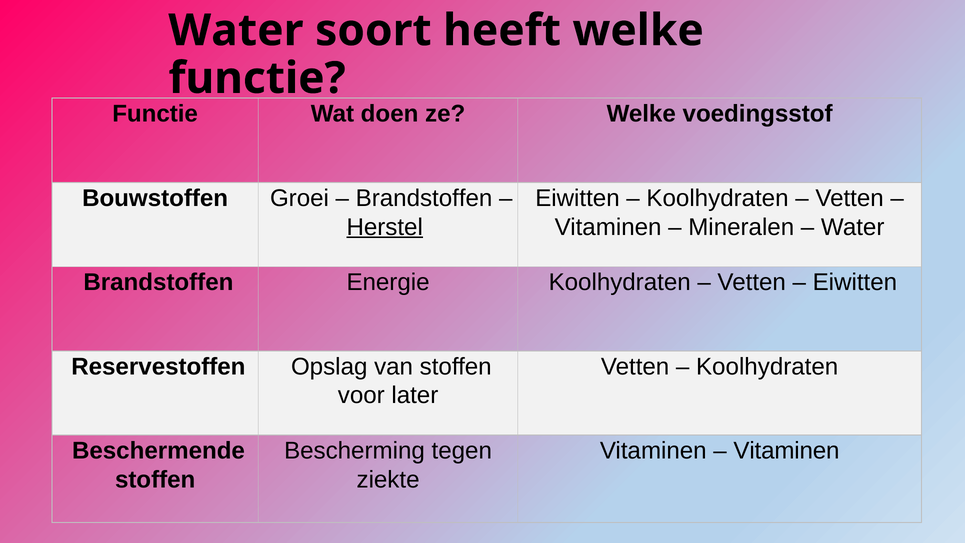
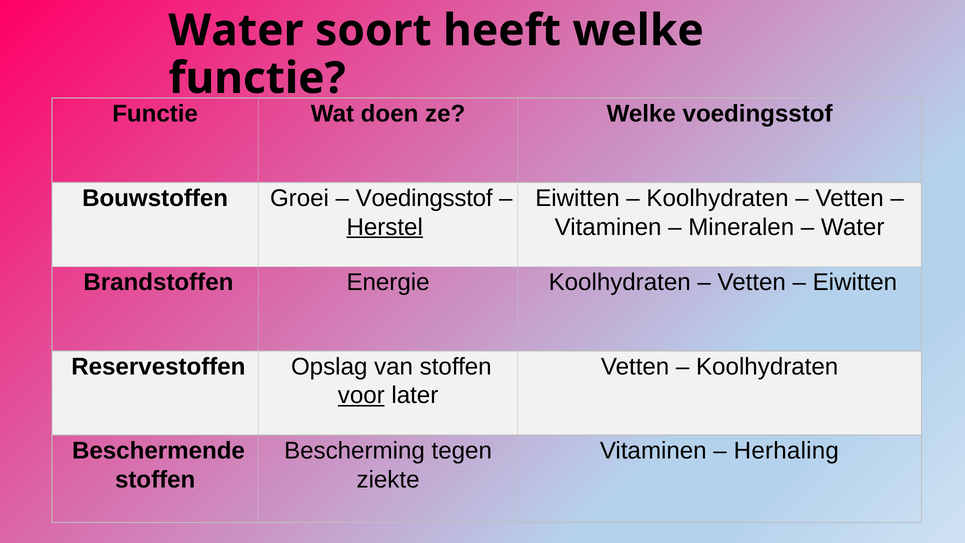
Brandstoffen: Brandstoffen -> Voedingsstof (424, 198)
voor underline: none -> present (361, 395)
Vitaminen: Vitaminen -> Herhaling (786, 451)
